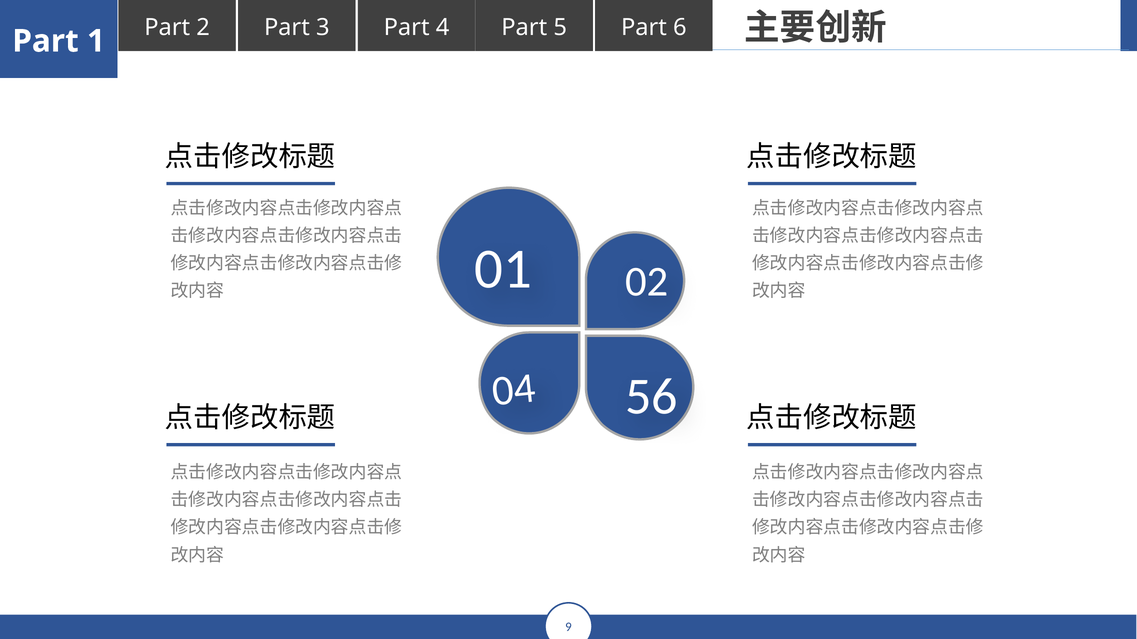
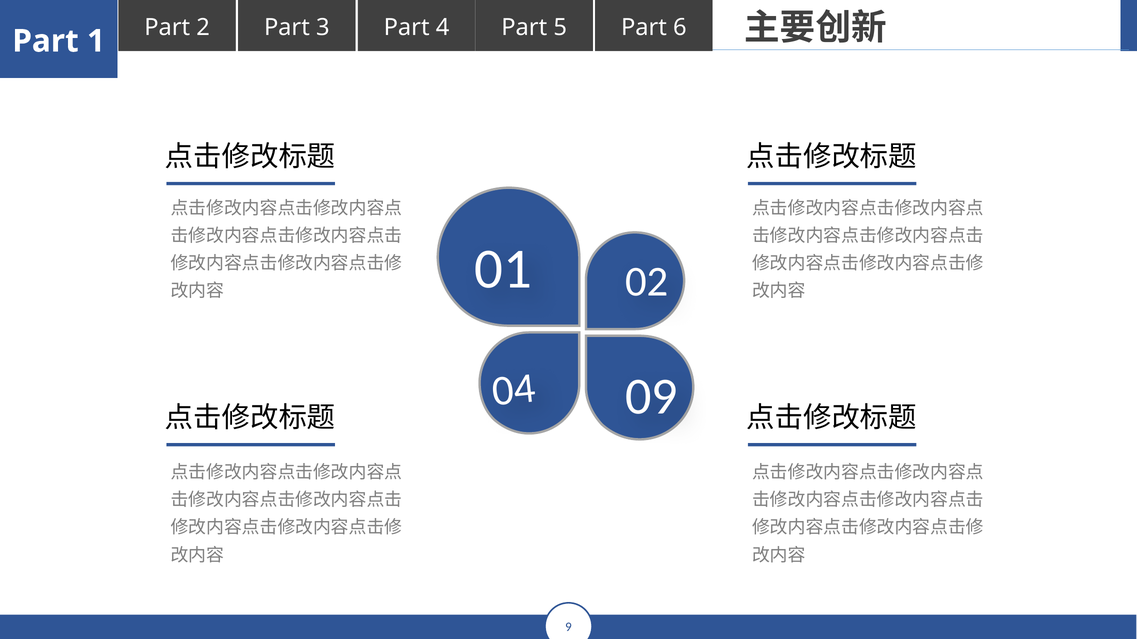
56: 56 -> 09 (651, 397)
